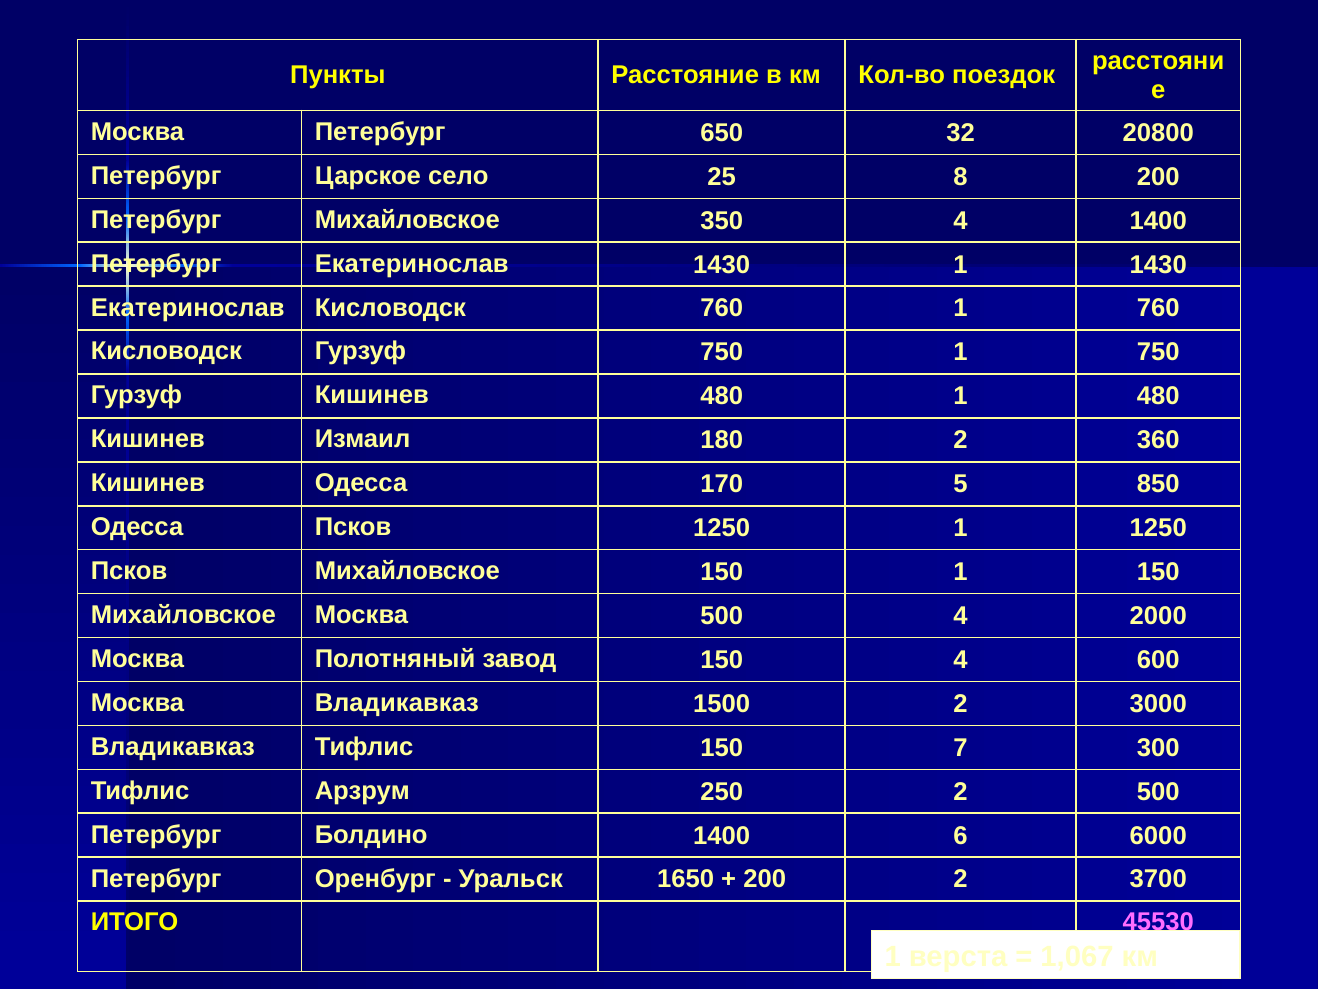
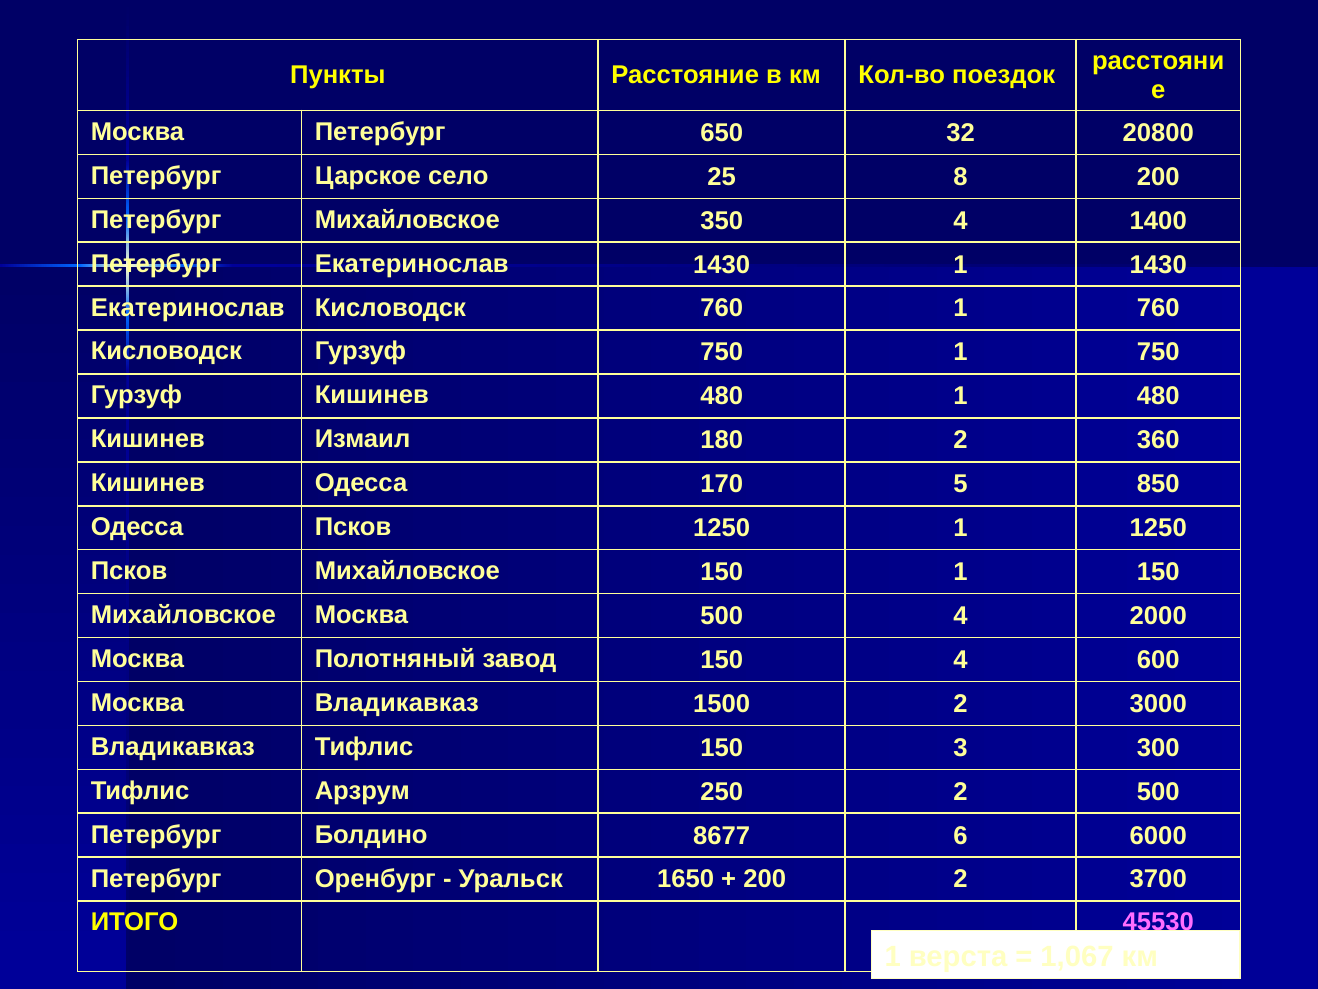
7: 7 -> 3 (961, 747)
Болдино 1400: 1400 -> 8677 (722, 835)
